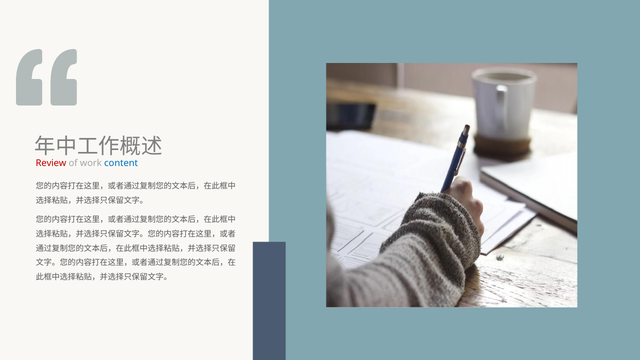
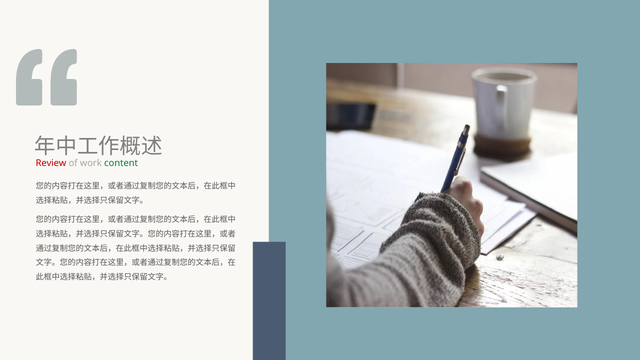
content colour: blue -> green (121, 163)
